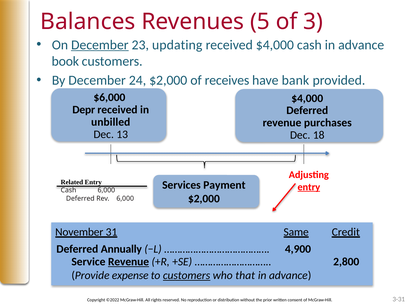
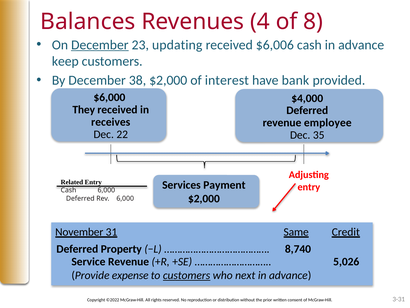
5: 5 -> 4 (260, 22)
3: 3 -> 8 (313, 22)
received $4,000: $4,000 -> $6,006 (275, 45)
book: book -> keep (65, 61)
24: 24 -> 38 (138, 80)
receives: receives -> interest (227, 80)
Depr: Depr -> They (84, 110)
unbilled: unbilled -> receives (111, 122)
purchases: purchases -> employee (328, 123)
13: 13 -> 22 (122, 134)
18: 18 -> 35 (319, 135)
entry underline: present -> none (309, 187)
Annually: Annually -> Property (121, 249)
4,900: 4,900 -> 8,740 (298, 249)
Revenue underline: present -> none (129, 261)
2,800: 2,800 -> 5,026 (346, 261)
that: that -> next (245, 275)
